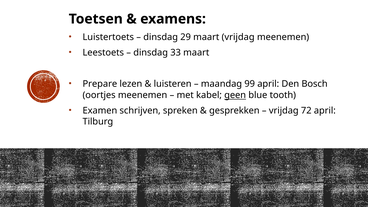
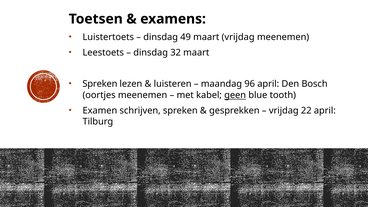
29: 29 -> 49 (186, 37)
33: 33 -> 32 (176, 53)
Prepare: Prepare -> Spreken (100, 84)
99: 99 -> 96 (250, 84)
72: 72 -> 22 (306, 111)
